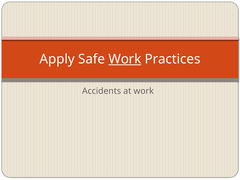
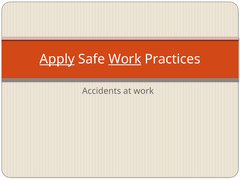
Apply underline: none -> present (57, 59)
